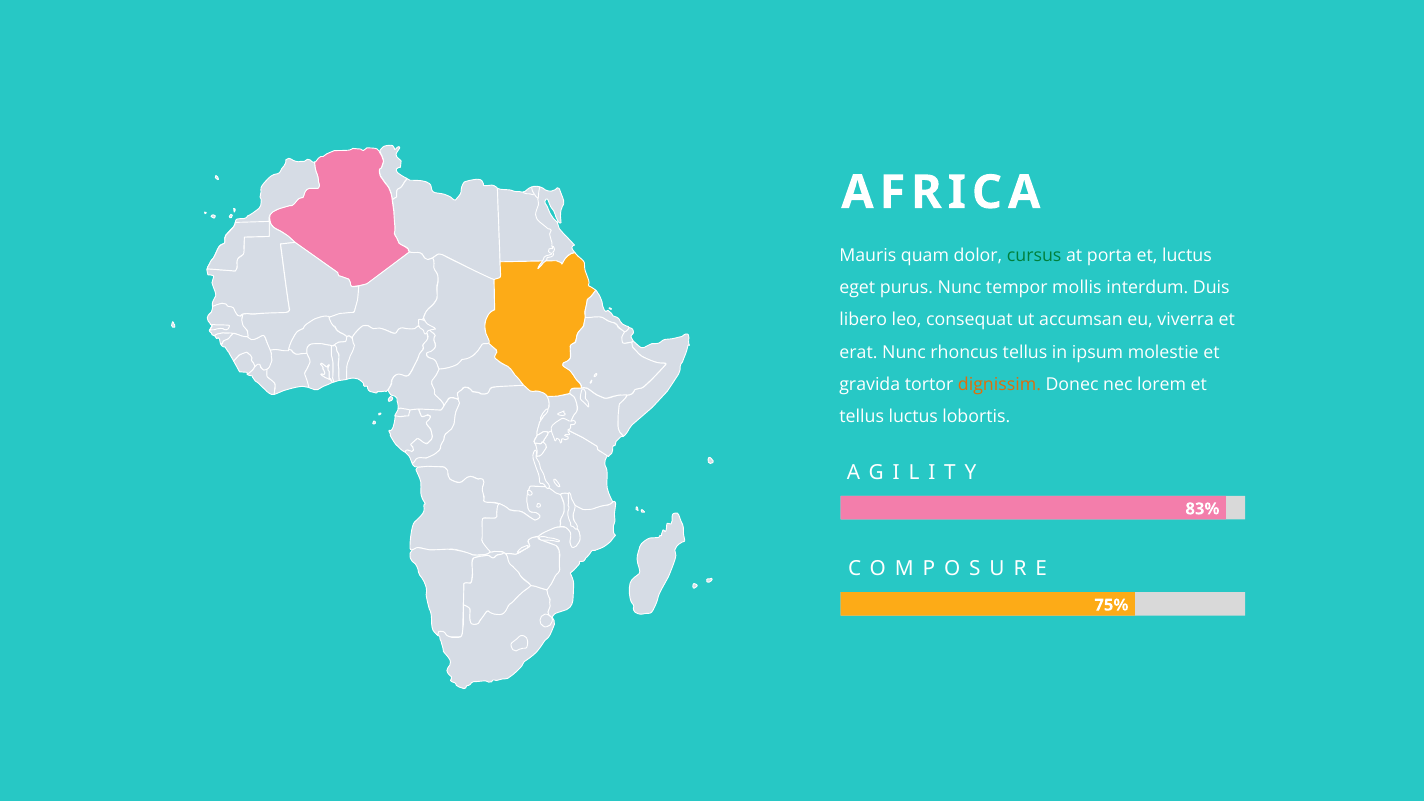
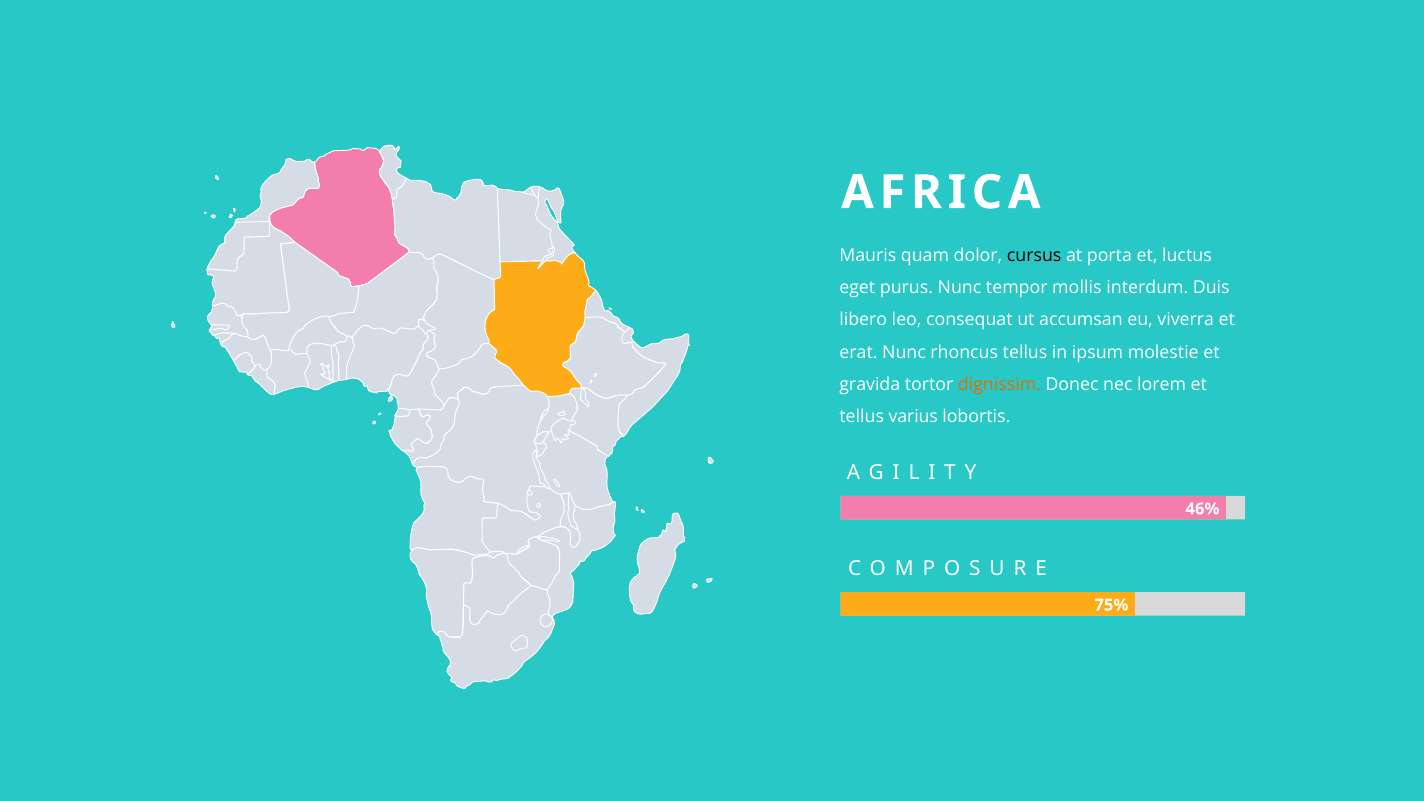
cursus colour: green -> black (1034, 256)
tellus luctus: luctus -> varius (913, 416)
83%: 83% -> 46% (1202, 509)
